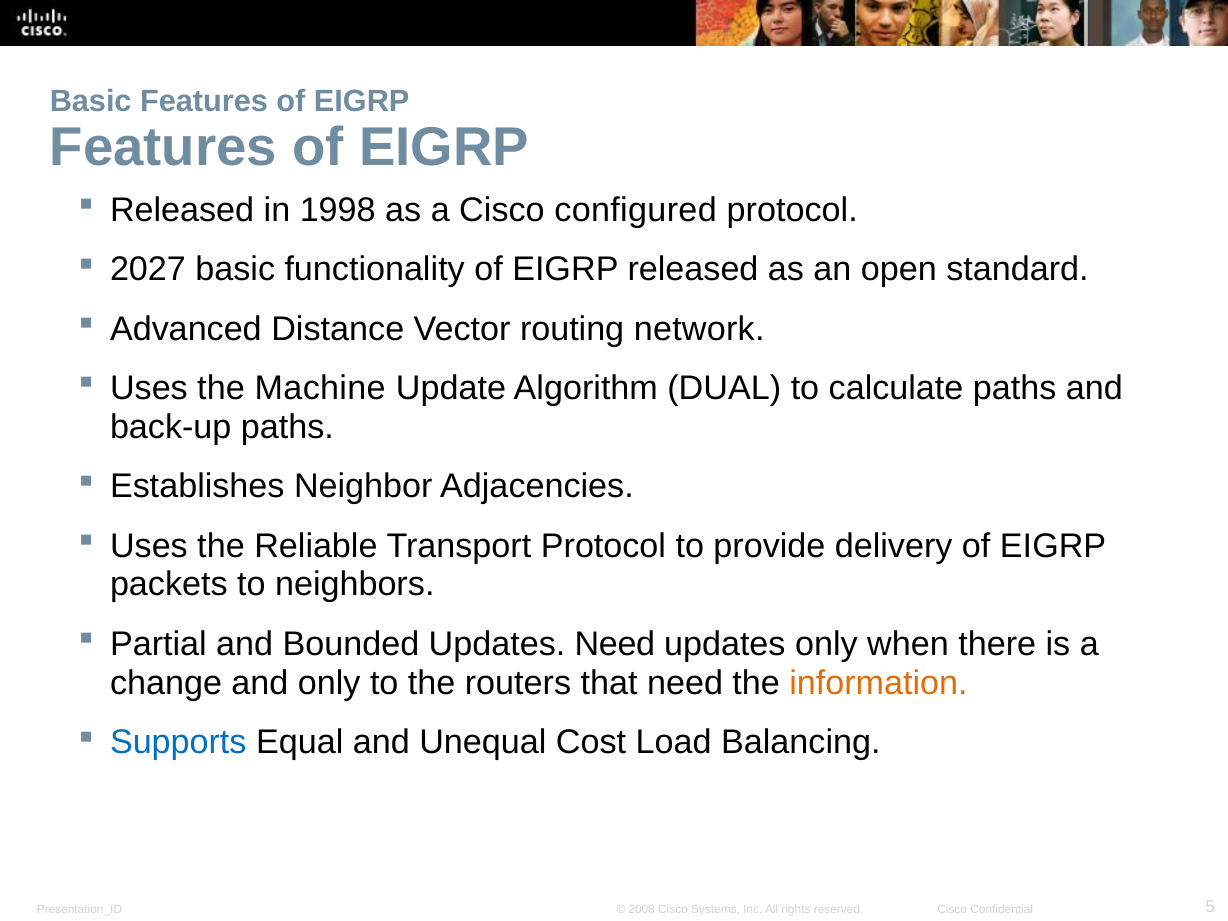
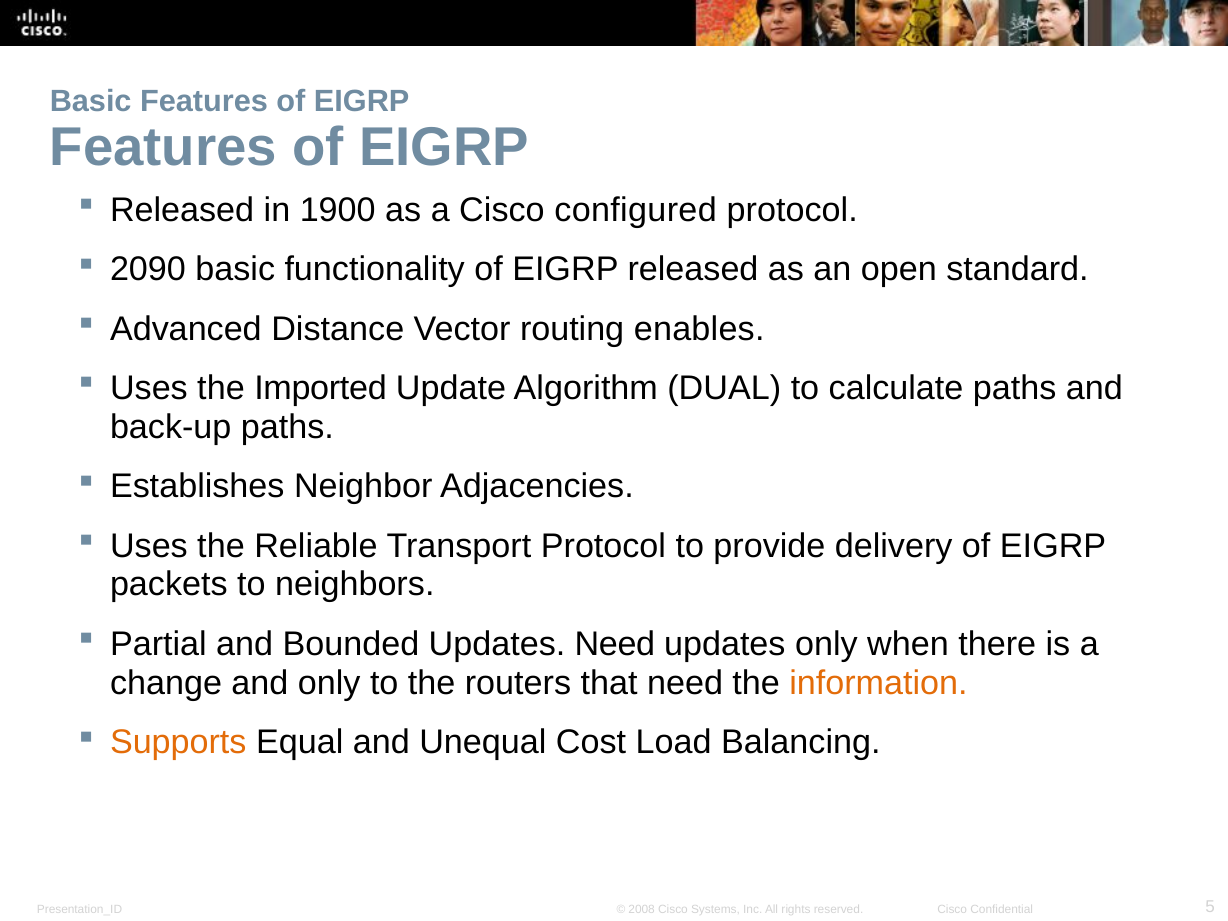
1998: 1998 -> 1900 (338, 210)
2027: 2027 -> 2090 (148, 269)
network: network -> enables (699, 329)
Machine: Machine -> Imported (321, 388)
Supports colour: blue -> orange (178, 742)
